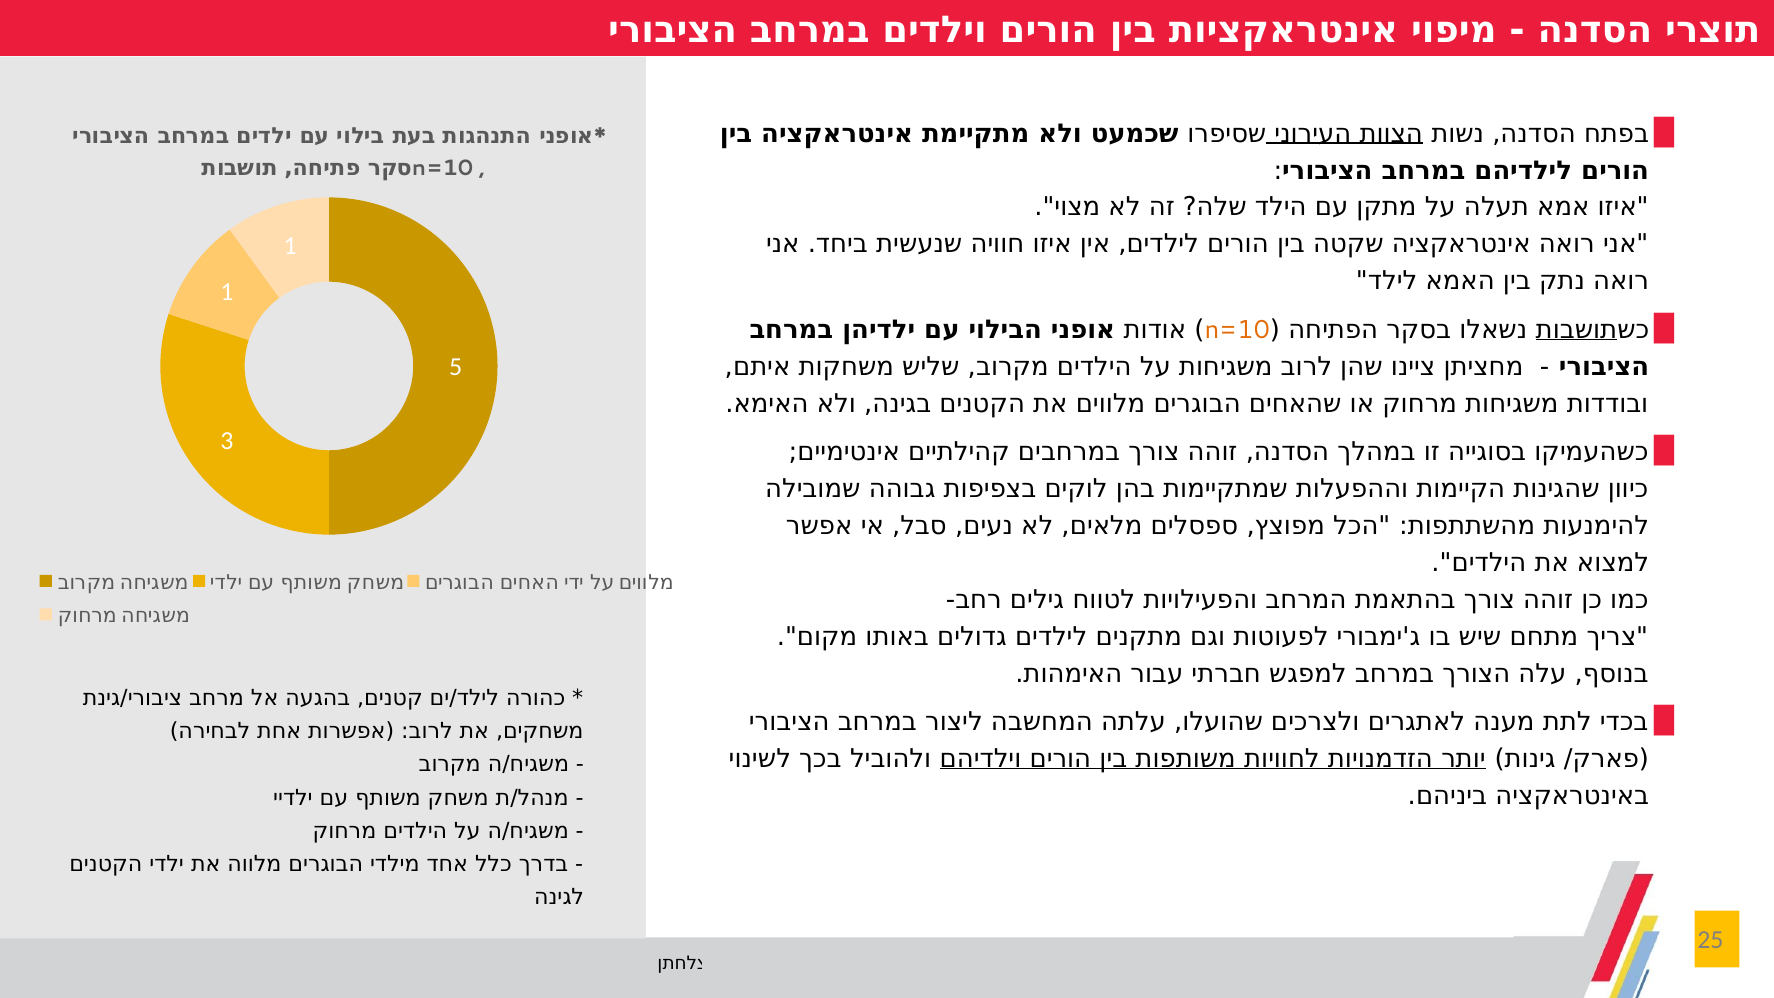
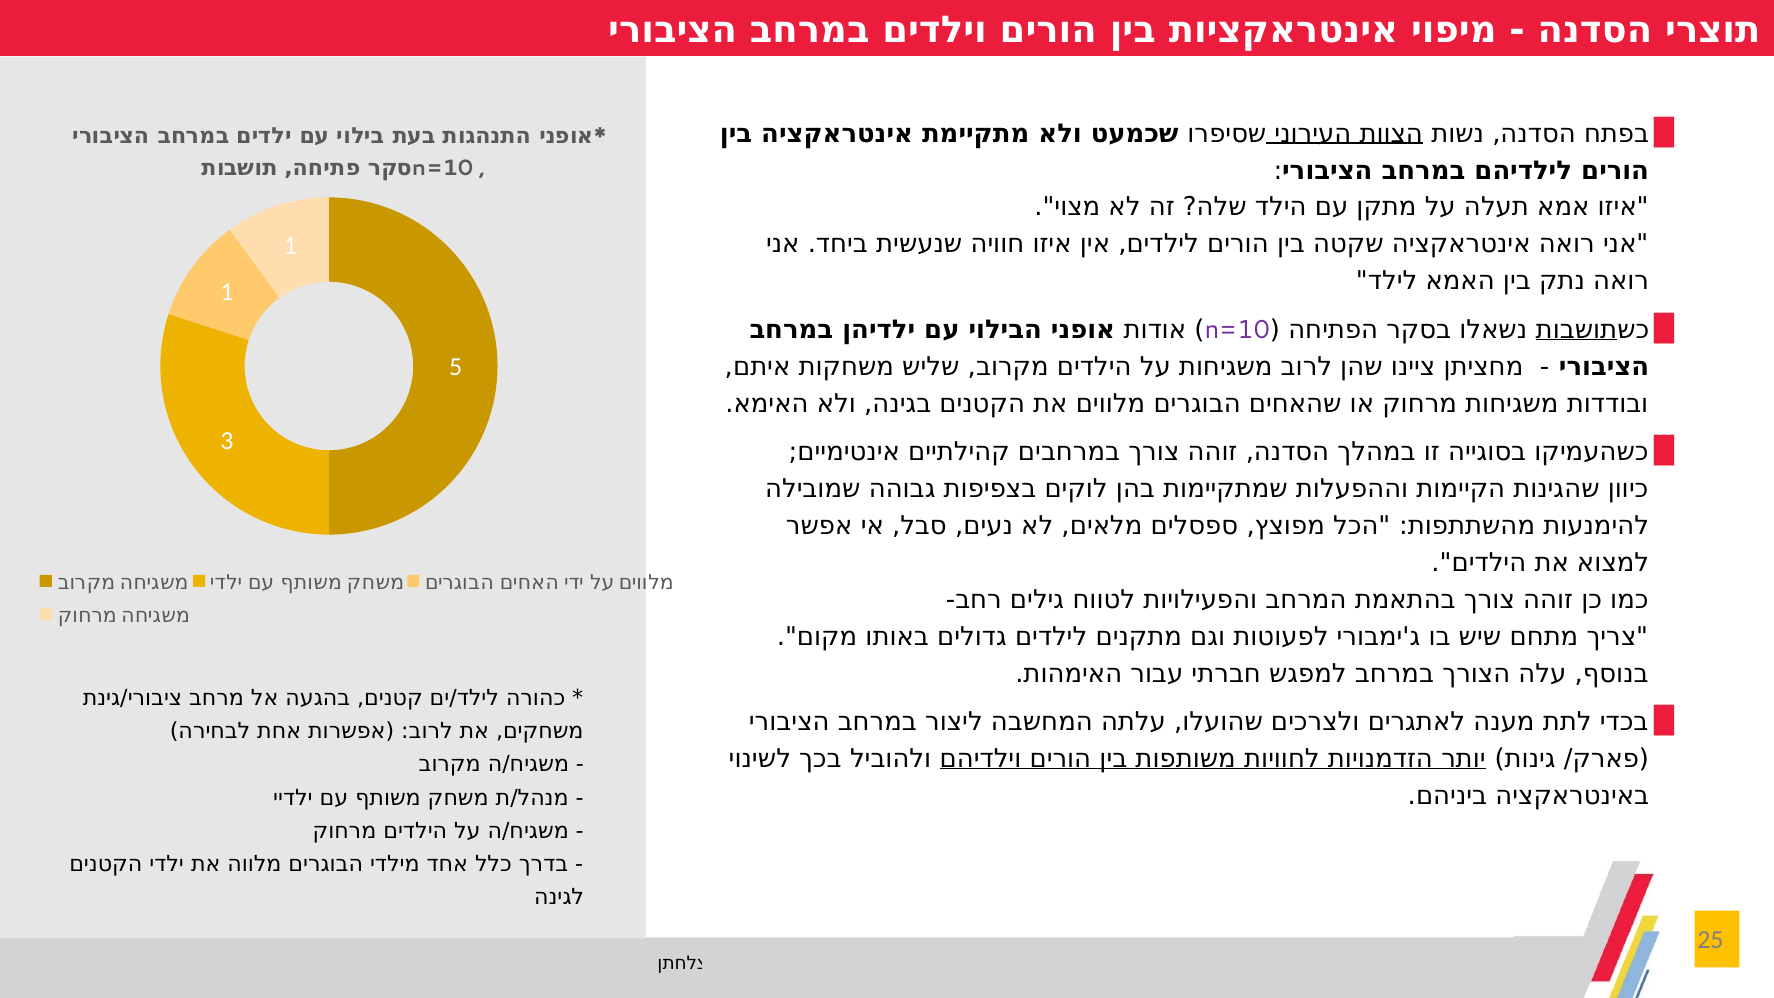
n=10 colour: orange -> purple (1237, 329)
